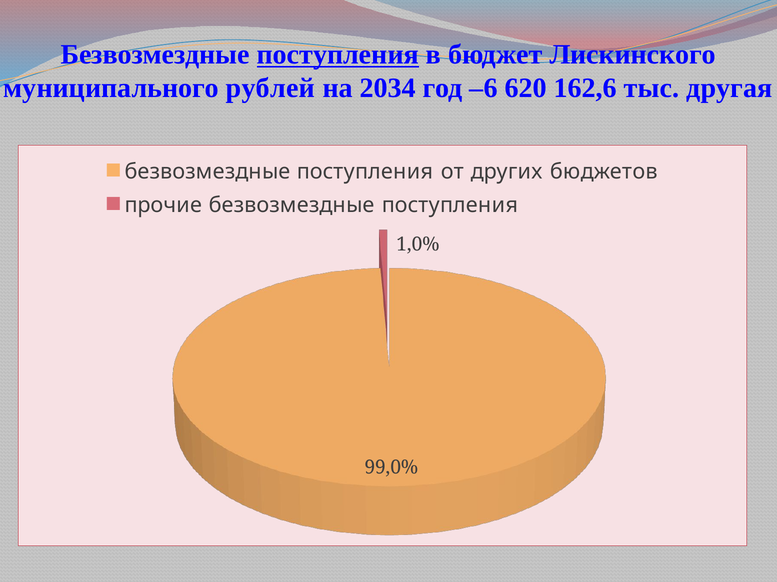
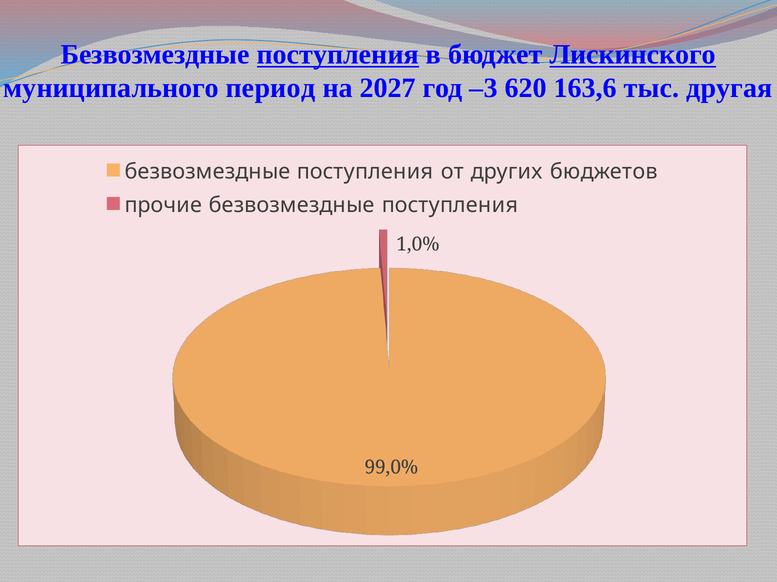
Лискинского underline: none -> present (633, 55)
рублей: рублей -> период (270, 88)
2034: 2034 -> 2027 (388, 88)
–6: –6 -> –3 (484, 88)
162,6: 162,6 -> 163,6 (585, 88)
